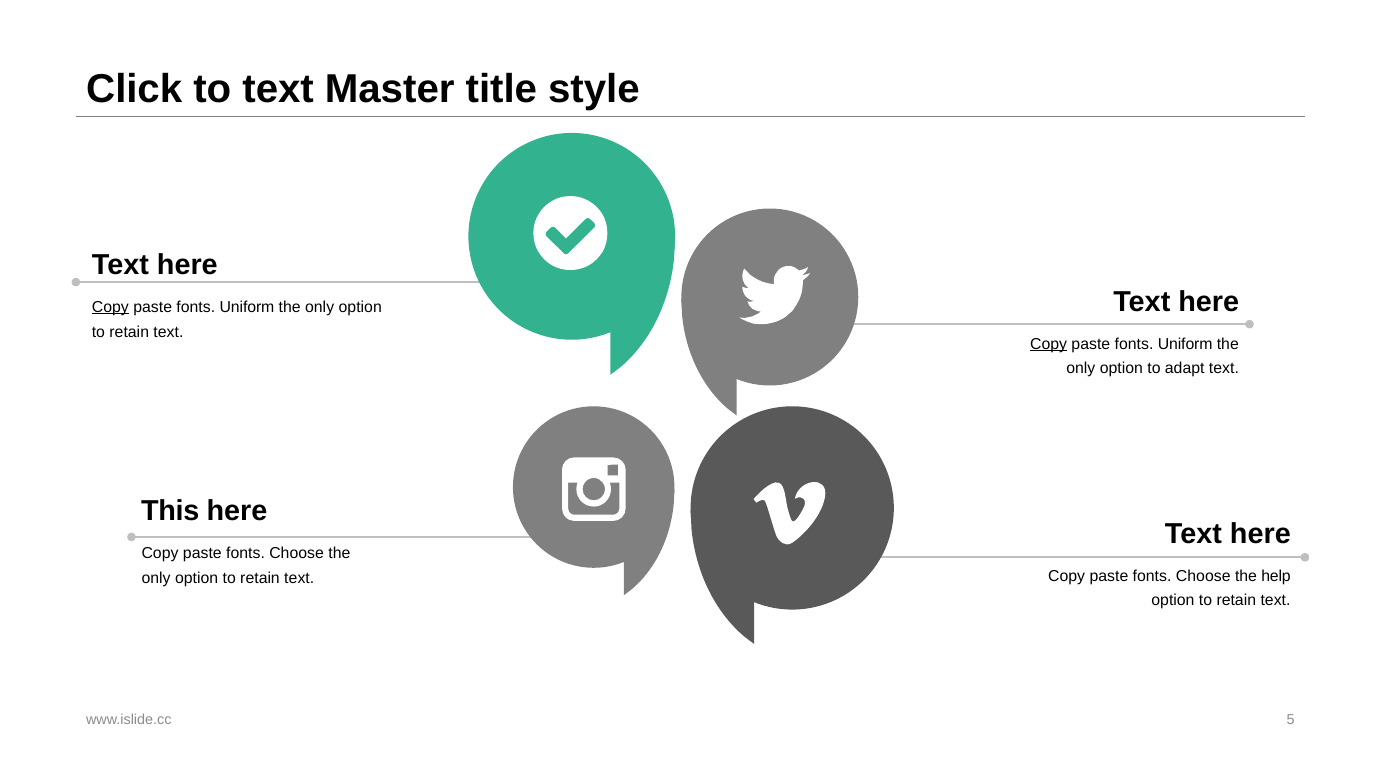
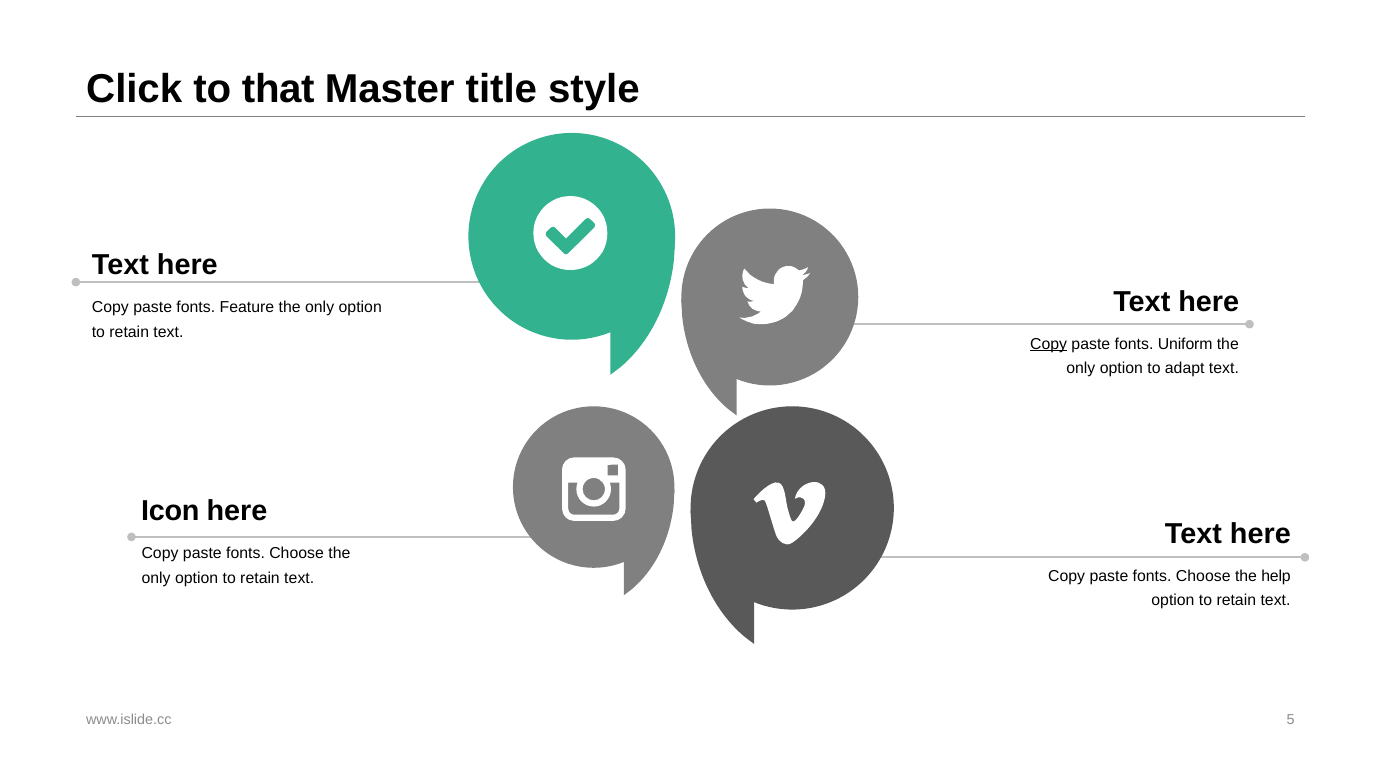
to text: text -> that (278, 89)
Copy underline: present -> none (110, 307)
Uniform: Uniform -> Feature (247, 307)
This: This -> Icon (170, 511)
